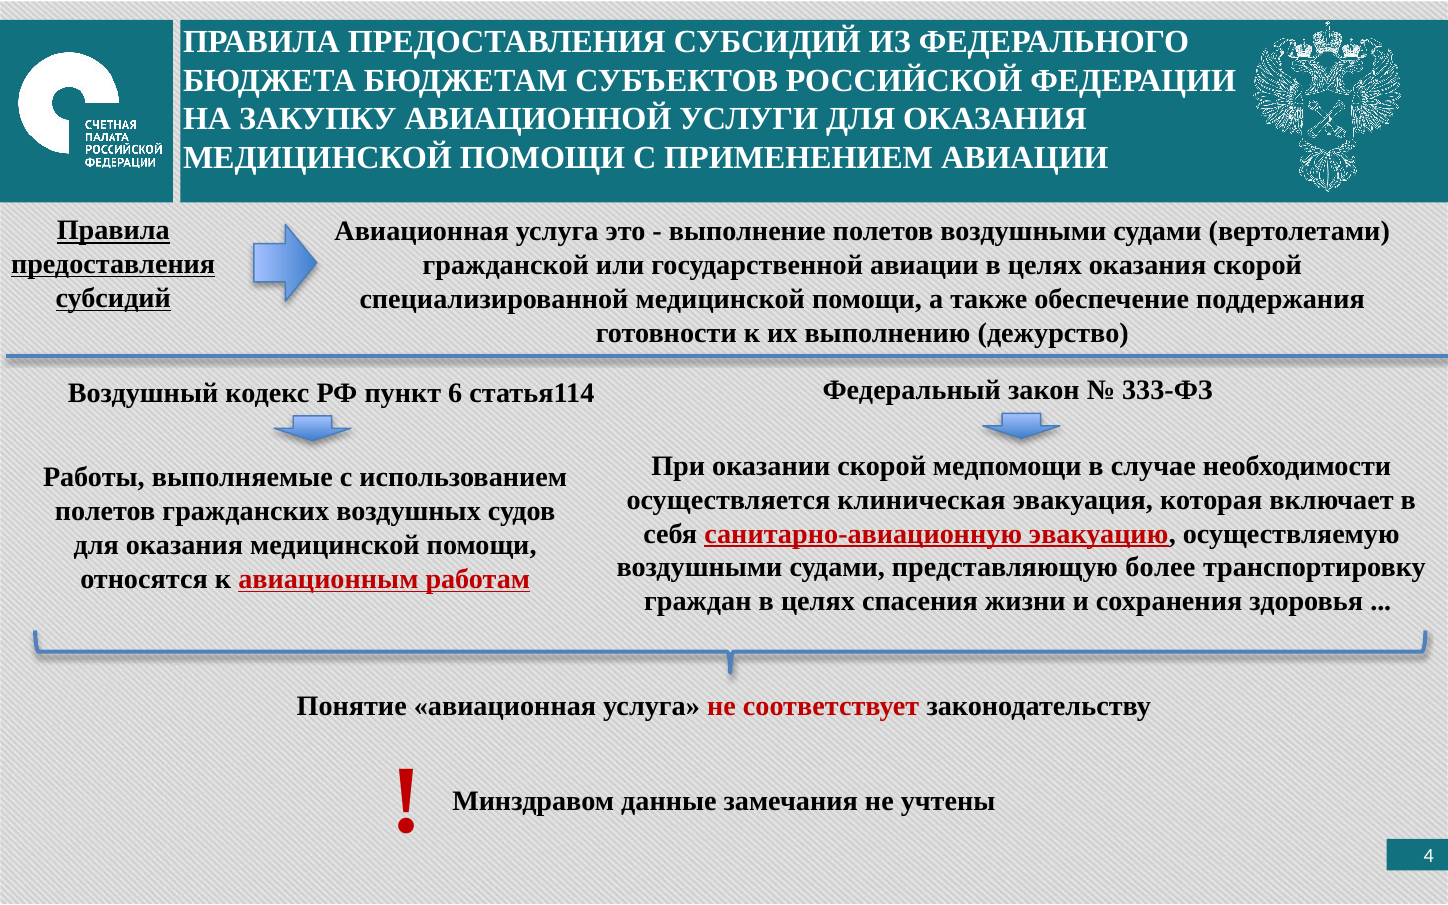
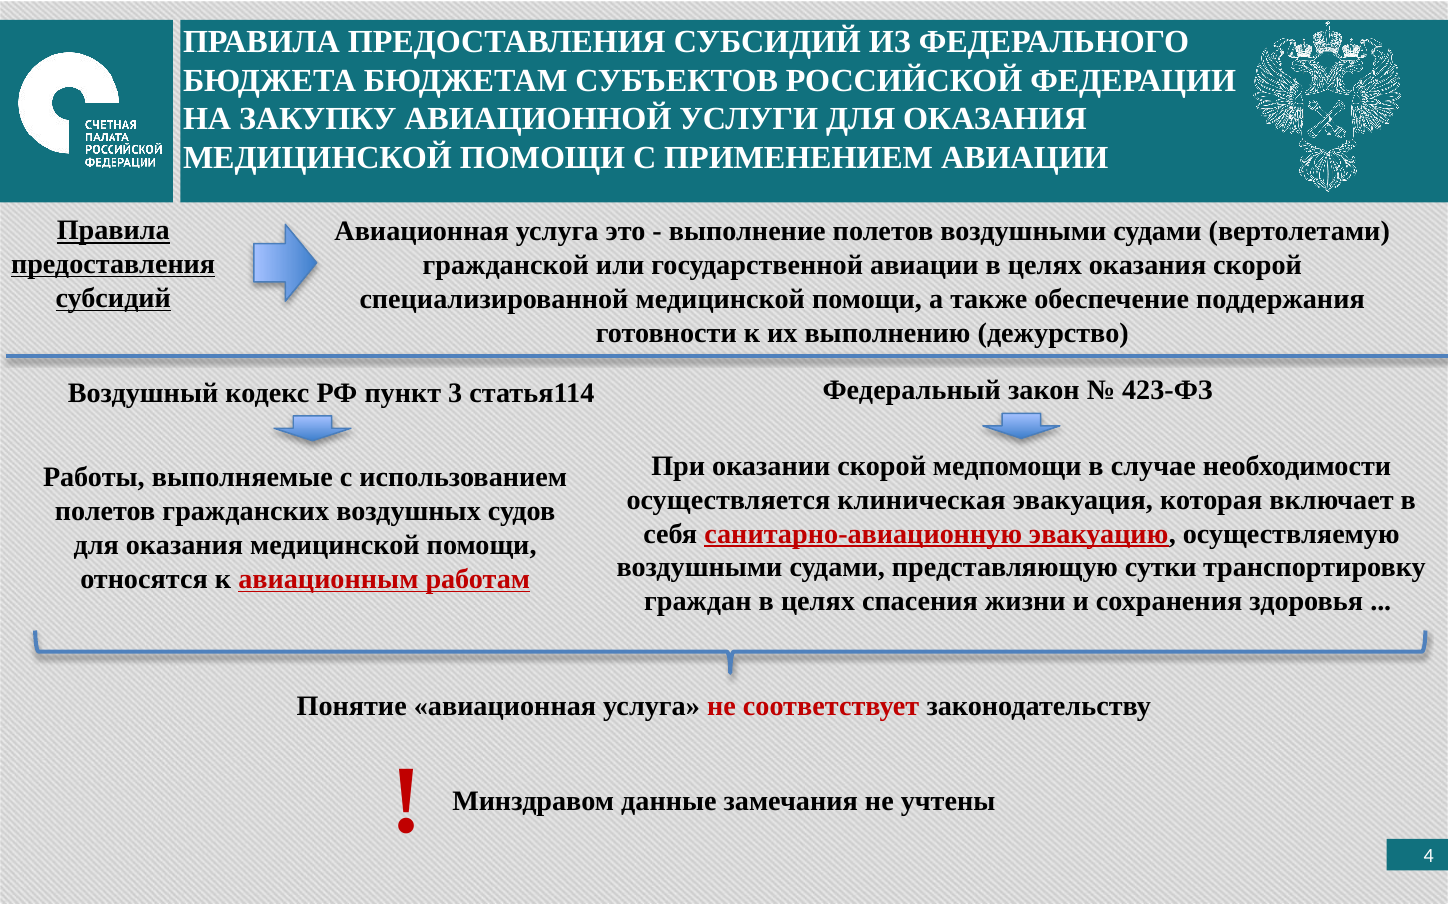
333-ФЗ: 333-ФЗ -> 423-ФЗ (1167, 391)
6: 6 -> 3 (455, 393)
более: более -> сутки (1161, 568)
